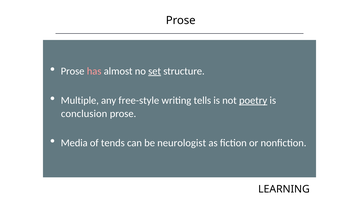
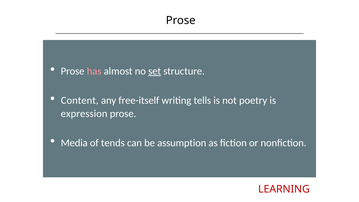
Multiple: Multiple -> Content (80, 100)
free-style: free-style -> free-itself (139, 100)
poetry underline: present -> none (253, 100)
conclusion: conclusion -> expression (84, 114)
neurologist: neurologist -> assumption (182, 143)
LEARNING colour: black -> red (284, 189)
